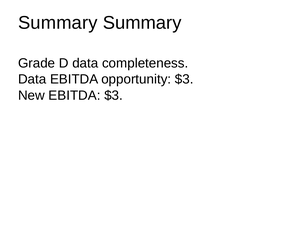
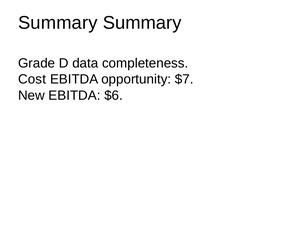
Data: Data -> Cost (32, 79)
opportunity $3: $3 -> $7 (184, 79)
EBITDA $3: $3 -> $6 (114, 95)
